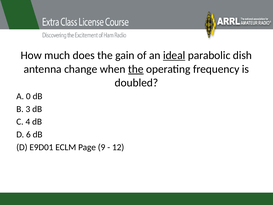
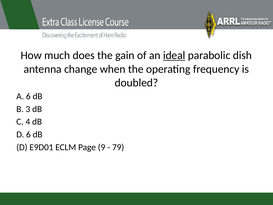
the underline: present -> none (136, 69)
A 0: 0 -> 6 (28, 96)
12: 12 -> 79 (118, 147)
